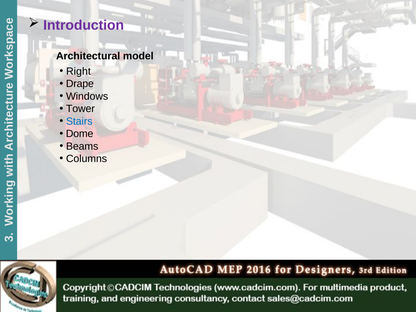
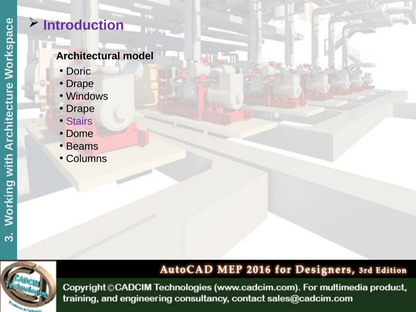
Right: Right -> Doric (78, 71)
Tower: Tower -> Drape (80, 109)
Stairs colour: blue -> purple (79, 121)
